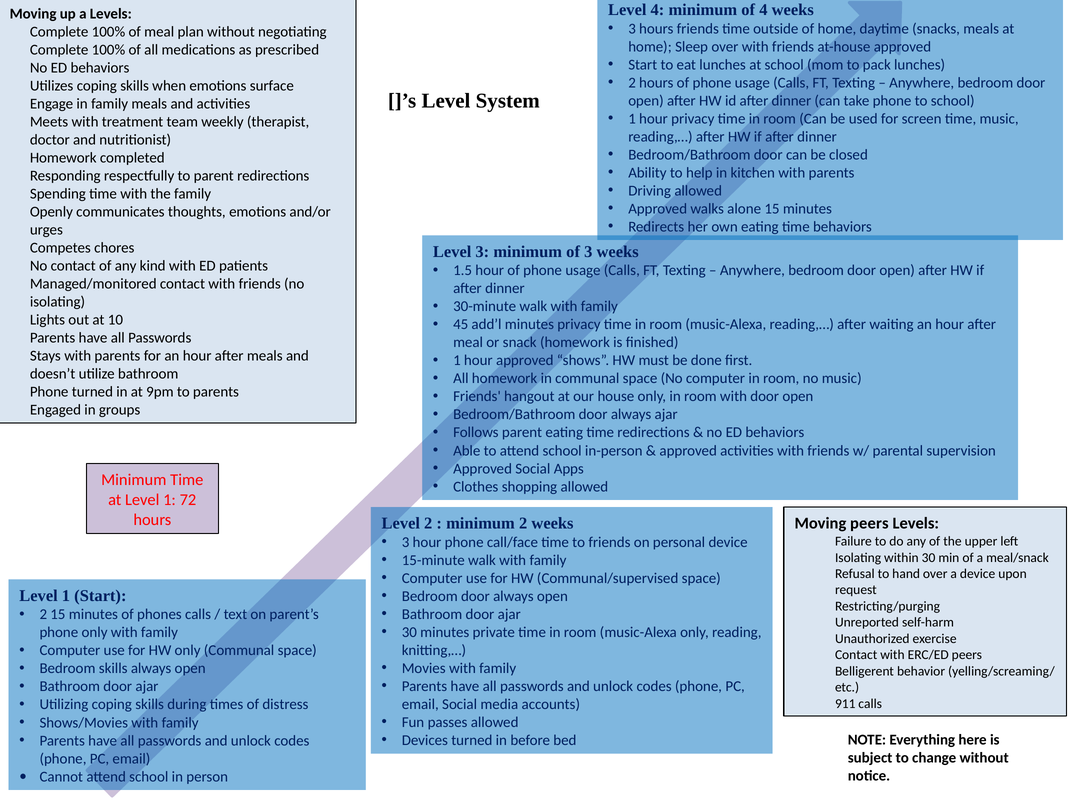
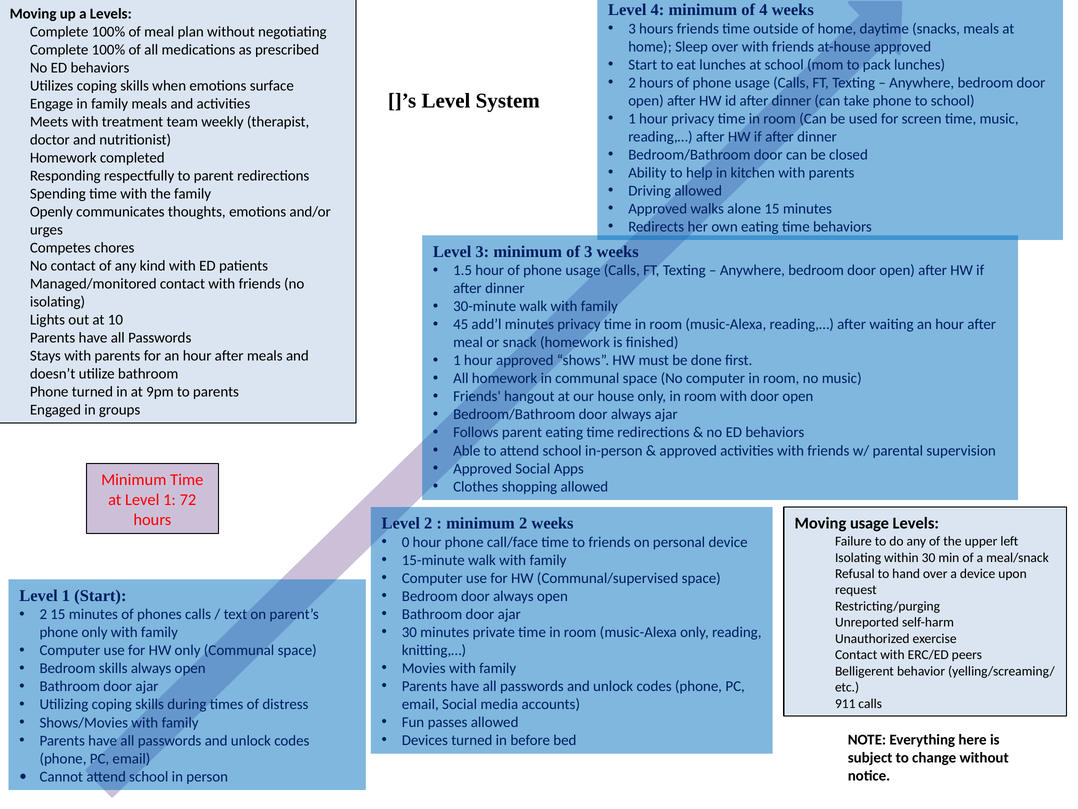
Moving peers: peers -> usage (870, 523)
3: 3 -> 0 (406, 542)
